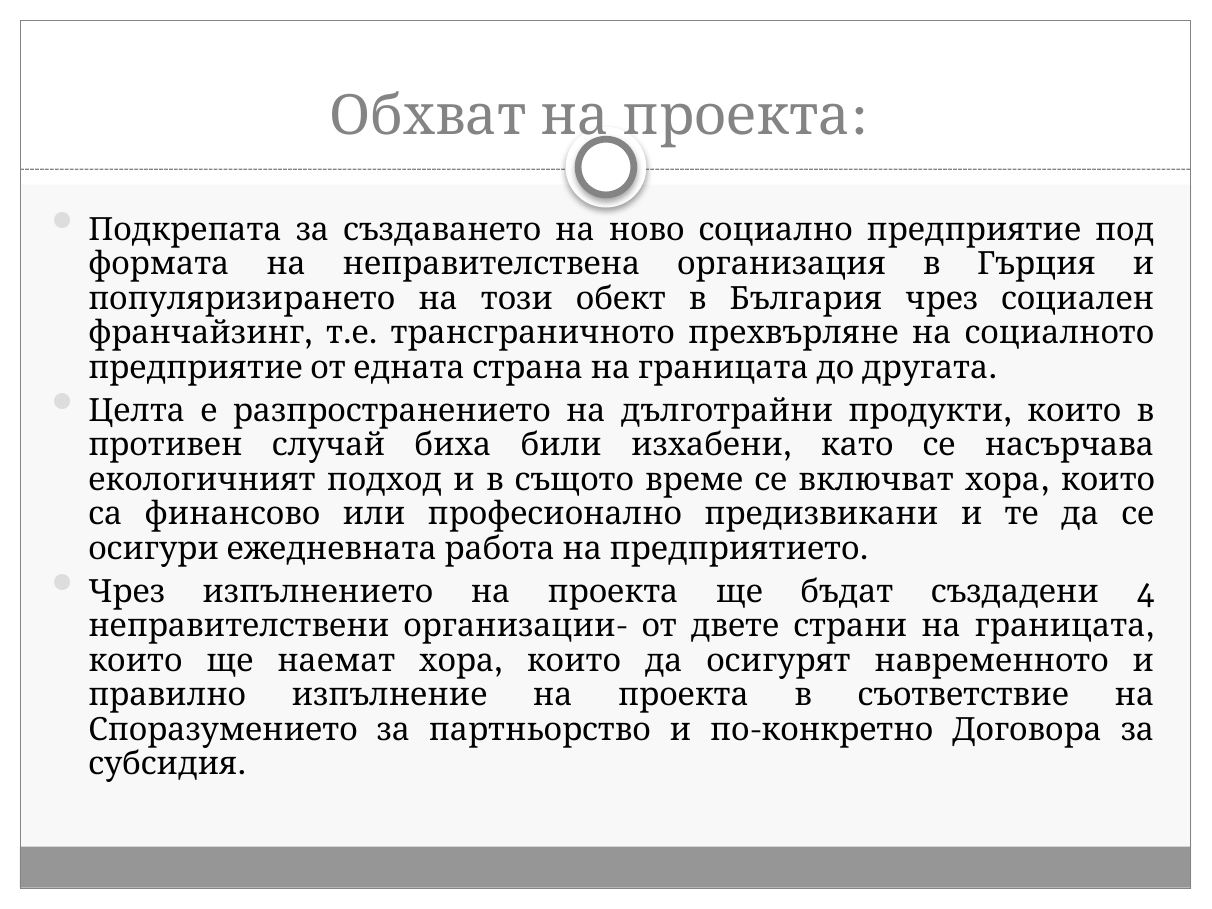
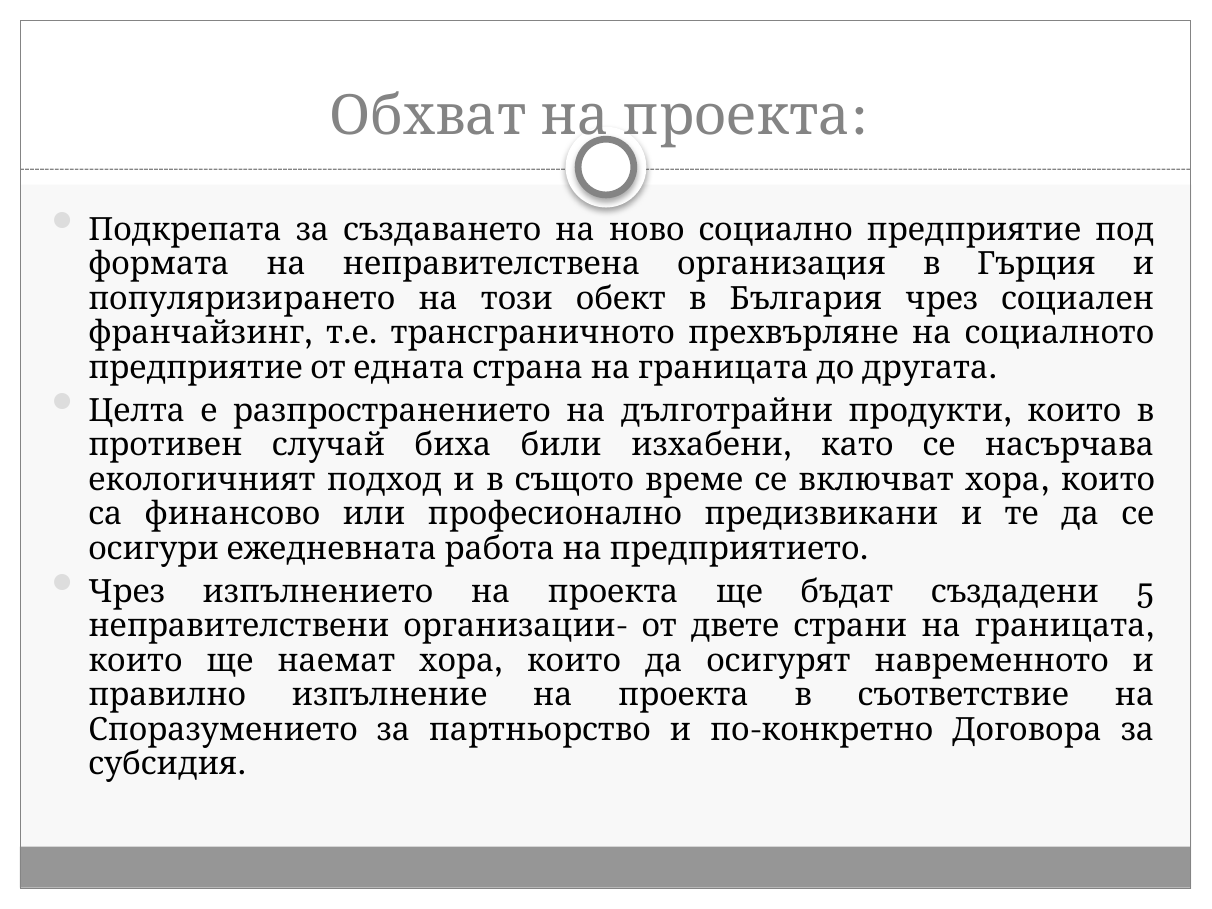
4: 4 -> 5 (1145, 592)
